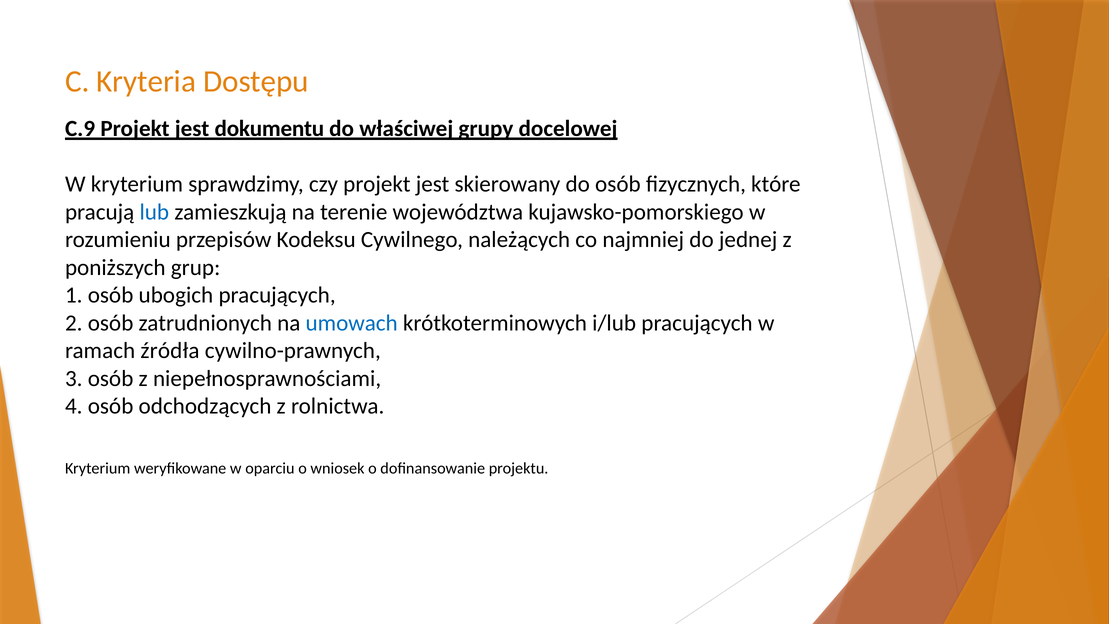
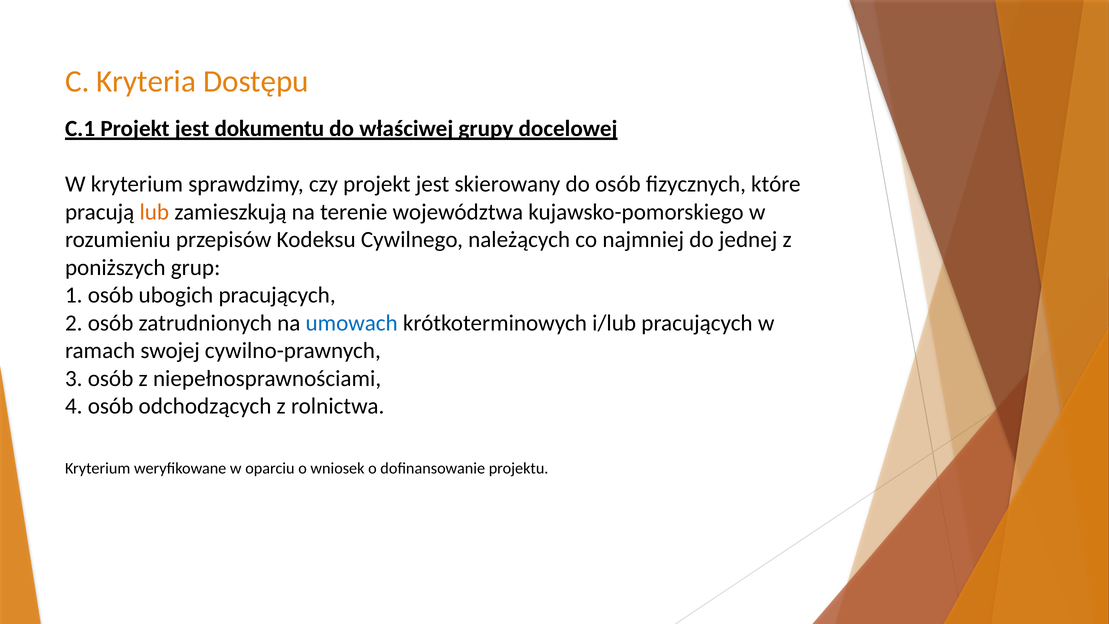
C.9: C.9 -> C.1 (80, 129)
lub colour: blue -> orange (154, 212)
źródła: źródła -> swojej (170, 351)
